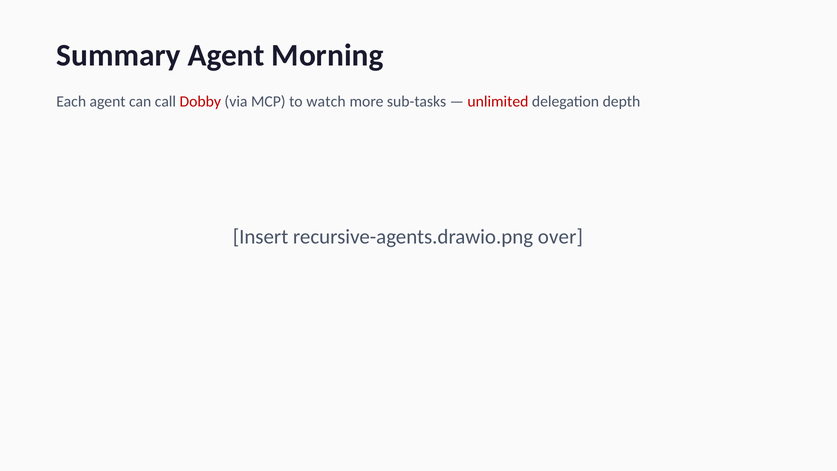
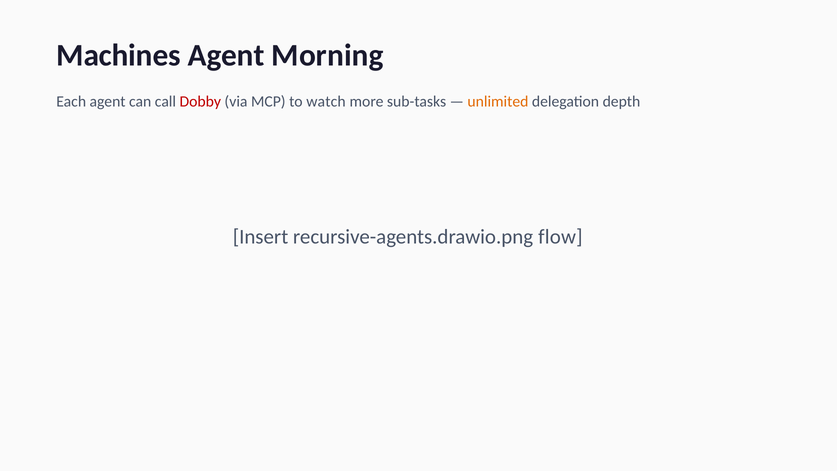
Summary: Summary -> Machines (119, 55)
unlimited colour: red -> orange (498, 101)
over: over -> flow (560, 237)
